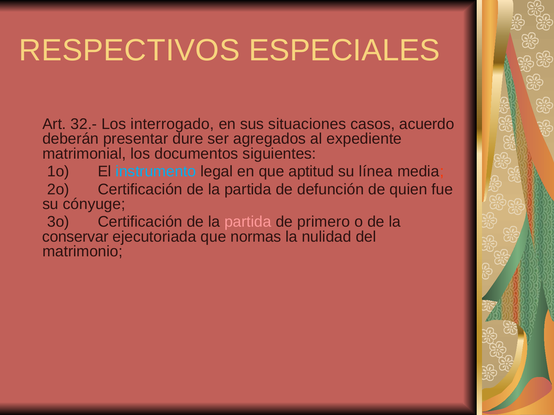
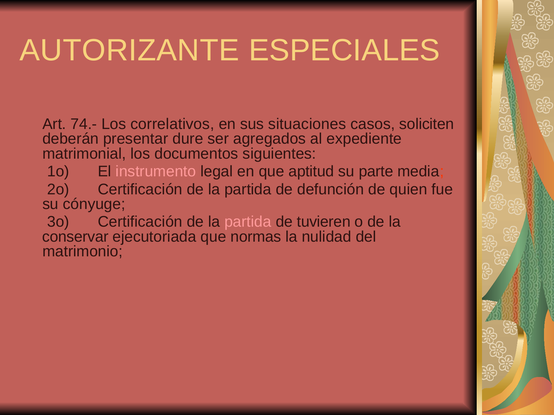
RESPECTIVOS: RESPECTIVOS -> AUTORIZANTE (129, 51)
32.-: 32.- -> 74.- (84, 124)
interrogado: interrogado -> correlativos (172, 124)
acuerdo: acuerdo -> soliciten (427, 124)
instrumento colour: light blue -> pink (156, 172)
línea: línea -> parte (376, 172)
primero: primero -> tuvieren (324, 222)
